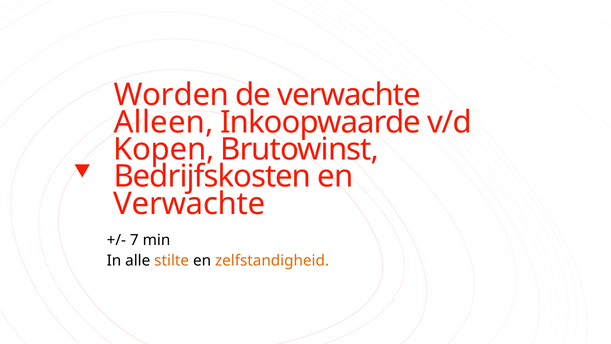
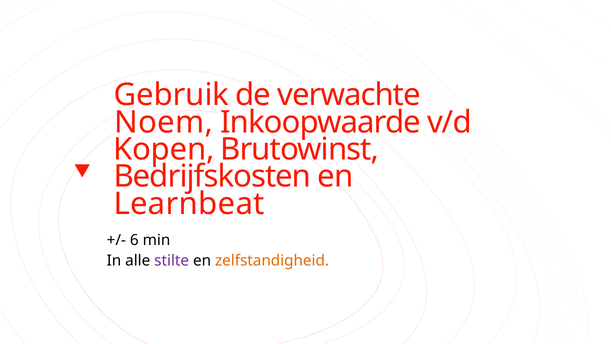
Worden: Worden -> Gebruik (171, 95)
Alleen: Alleen -> Noem (164, 122)
Verwachte: Verwachte -> Learnbeat (189, 204)
7: 7 -> 6 (134, 240)
stilte colour: orange -> purple (172, 261)
